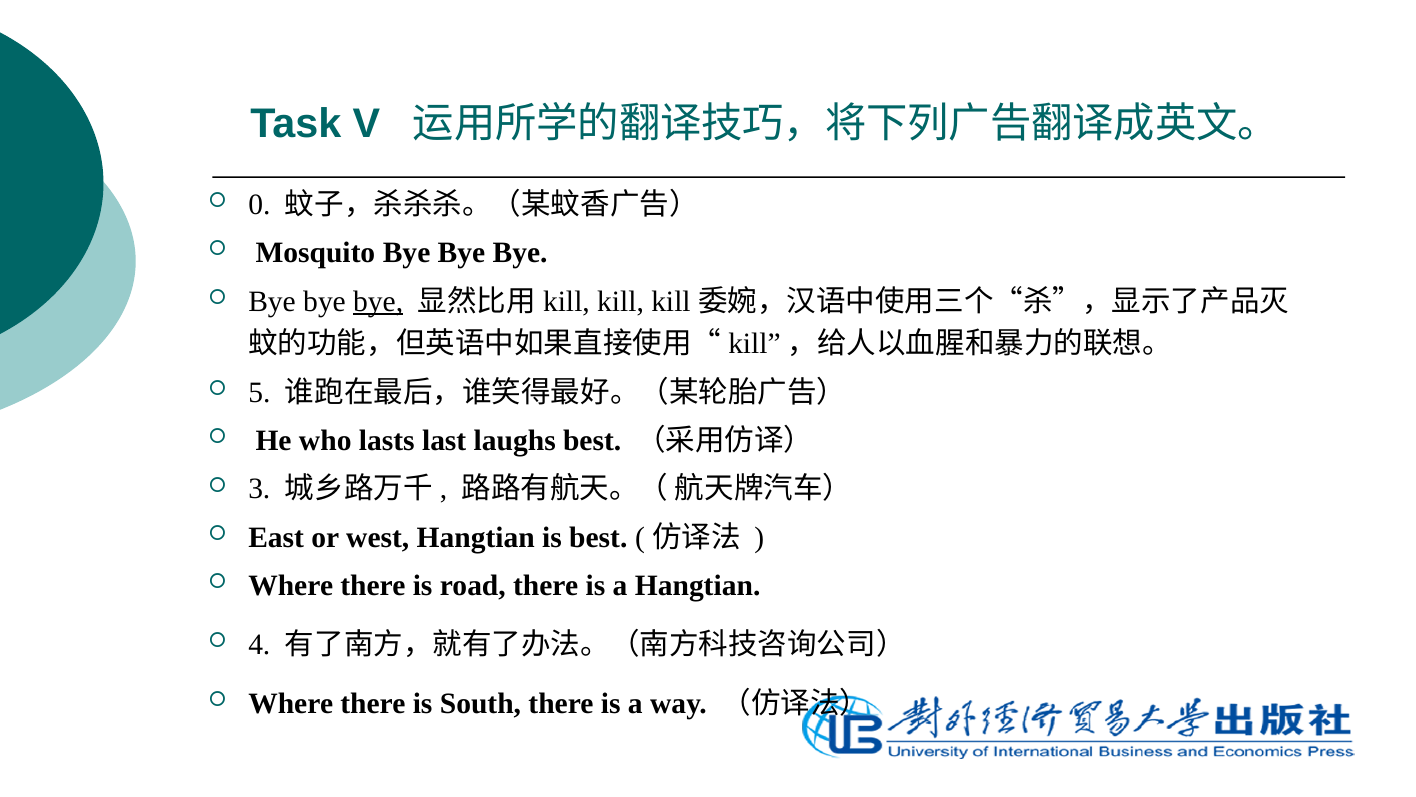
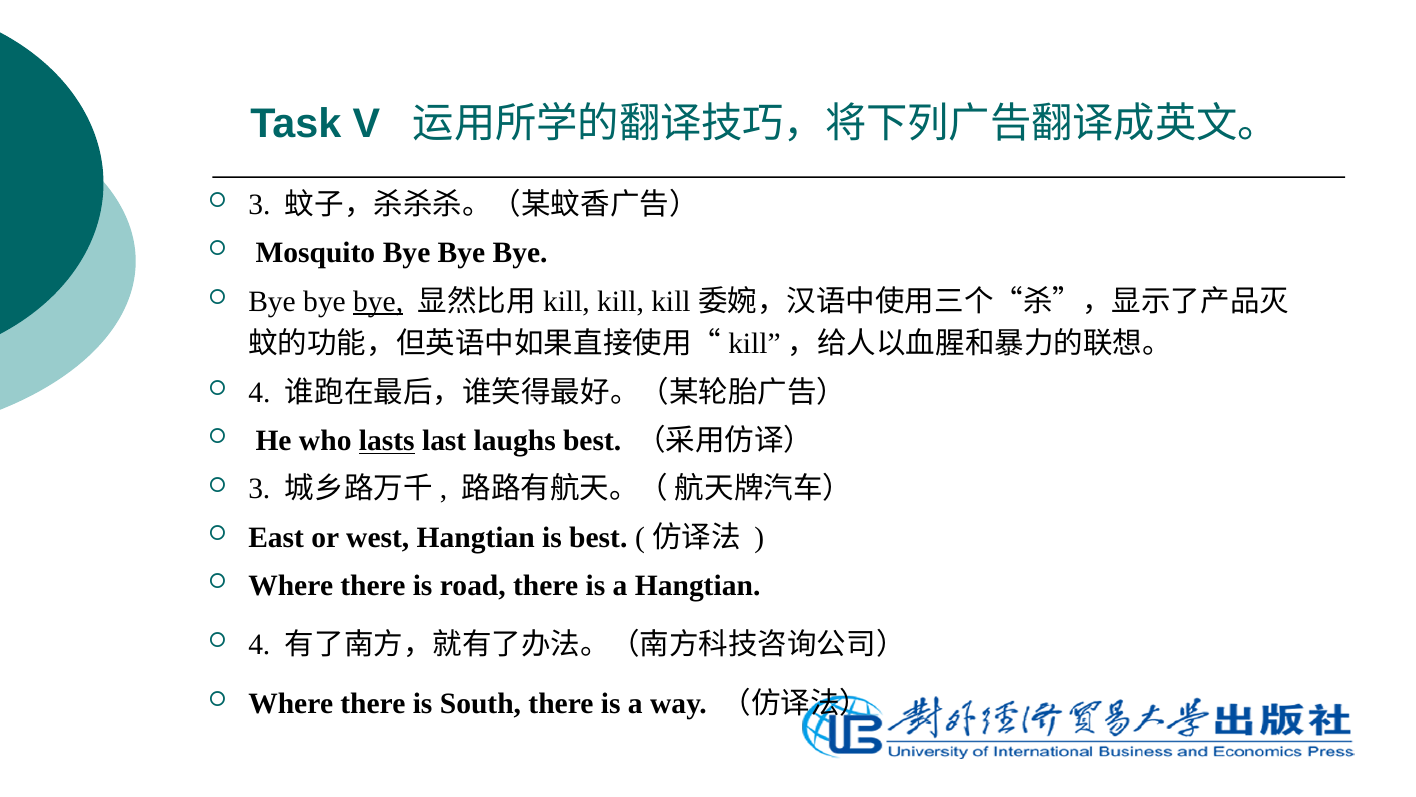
0: 0 -> 3 (259, 205)
5: 5 -> 4 (259, 392)
lasts underline: none -> present (387, 441)
